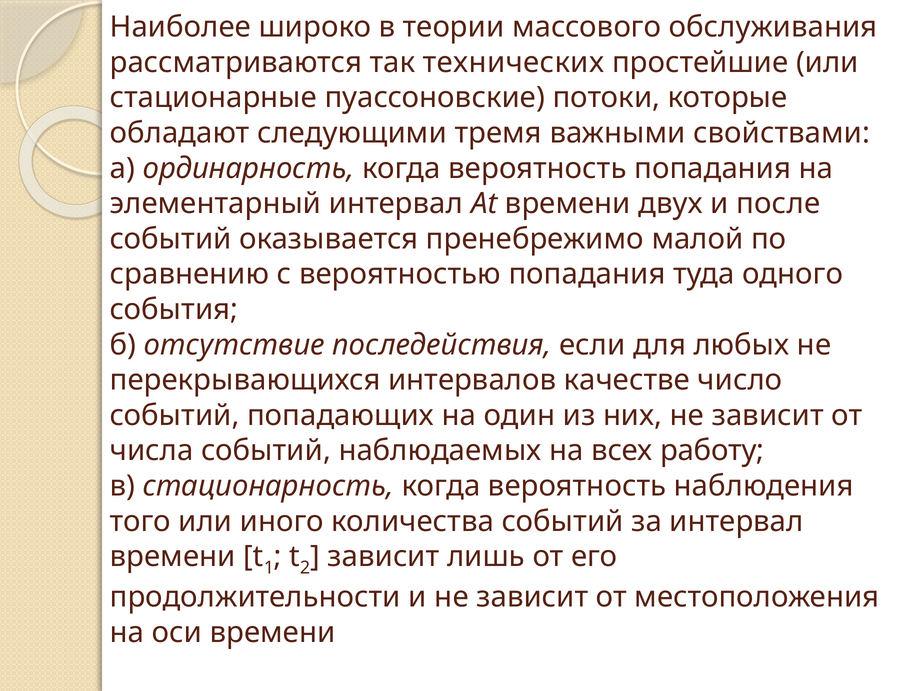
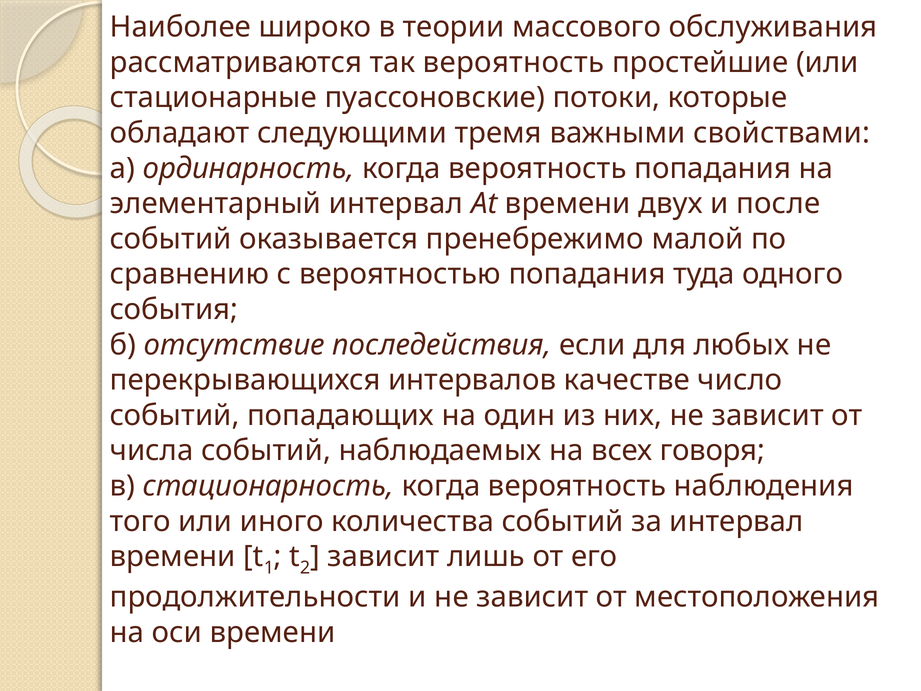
так технических: технических -> вероятность (514, 62)
работу: работу -> говоря (712, 451)
